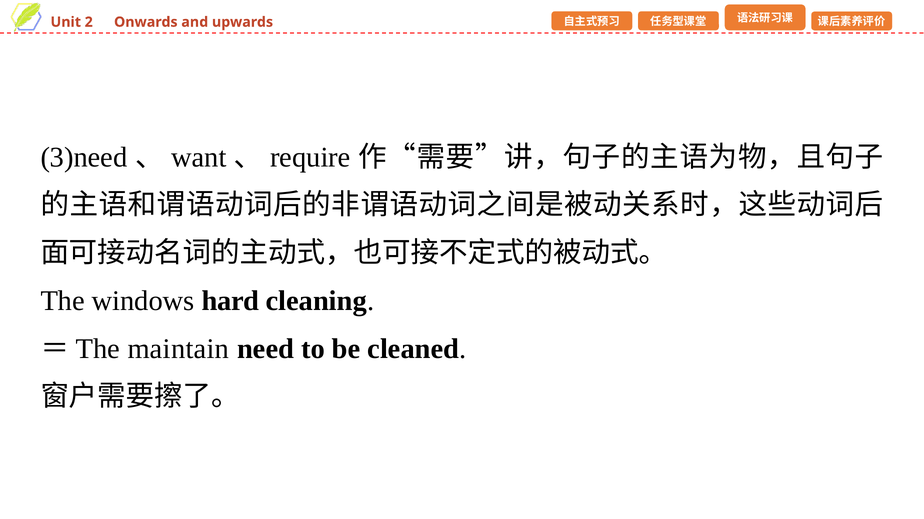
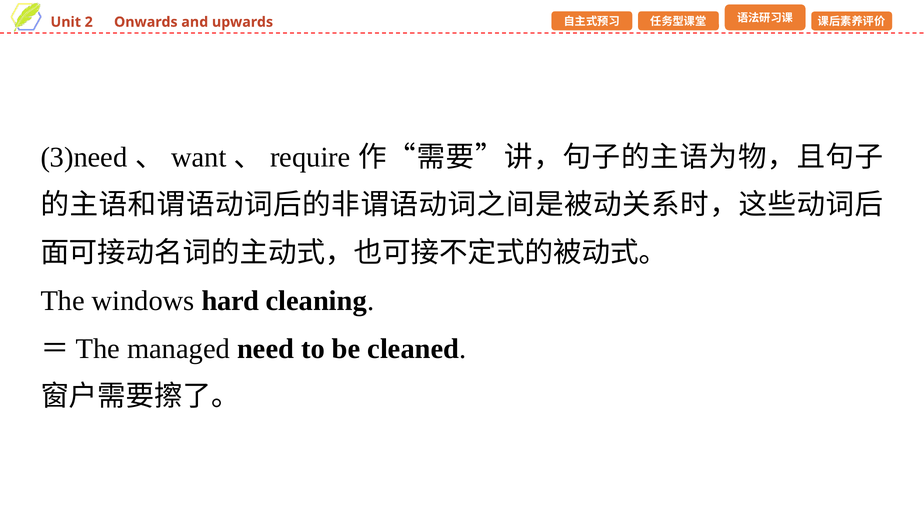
maintain: maintain -> managed (178, 349)
